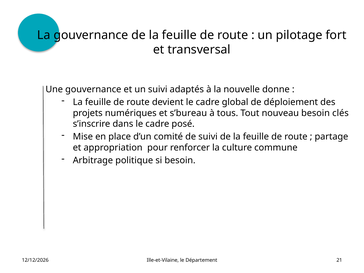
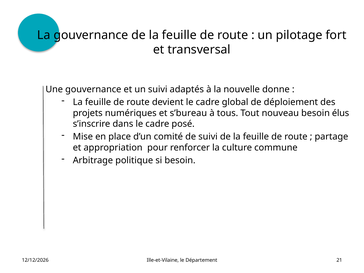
clés: clés -> élus (341, 113)
